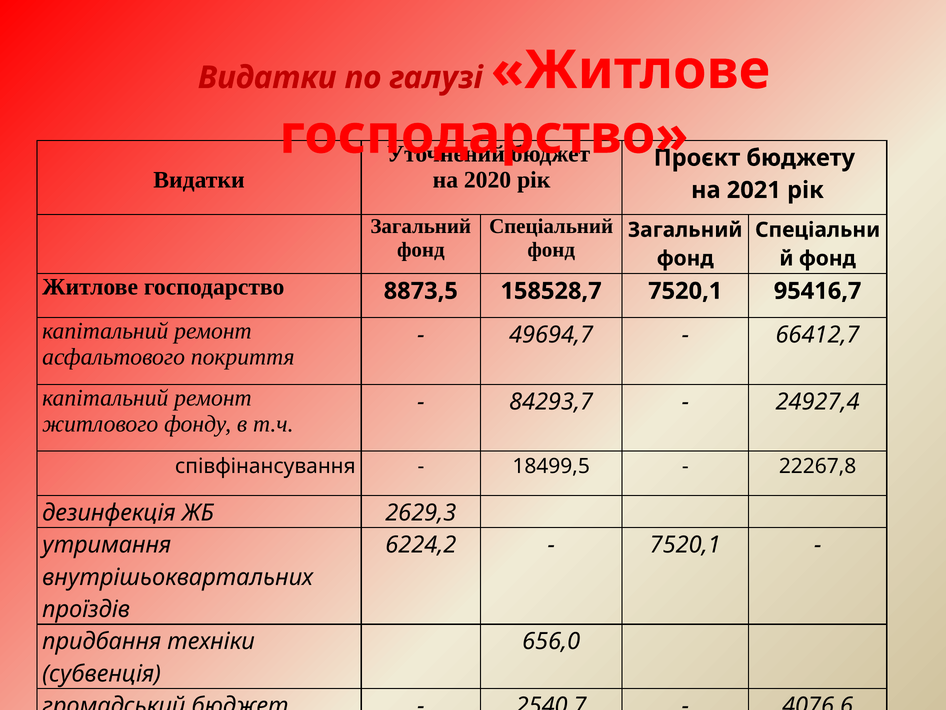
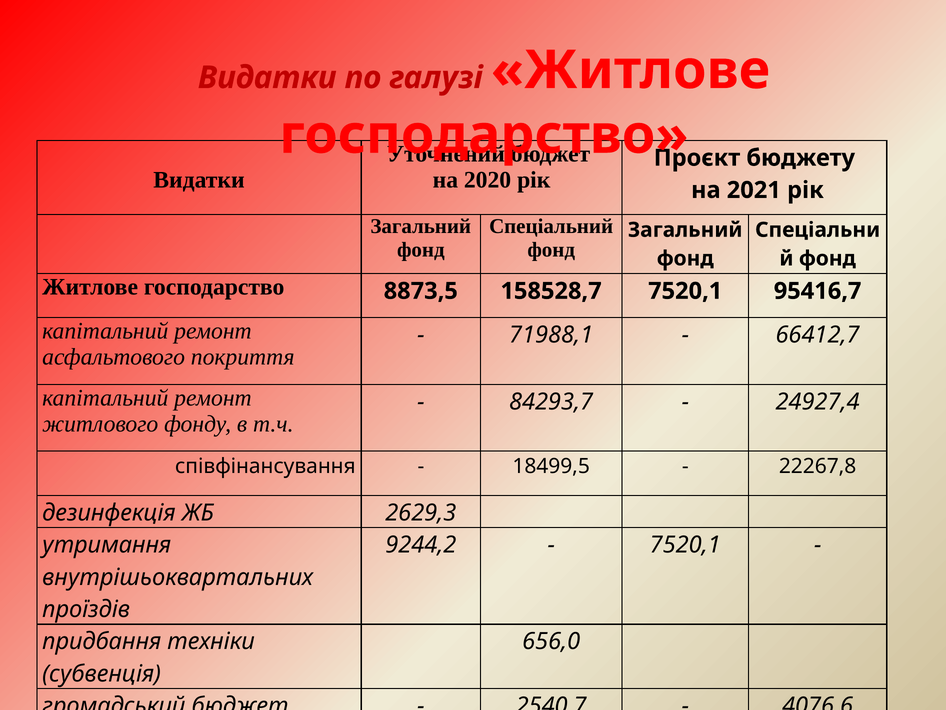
49694,7: 49694,7 -> 71988,1 (551, 335)
6224,2: 6224,2 -> 9244,2 (421, 545)
